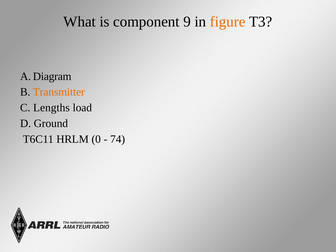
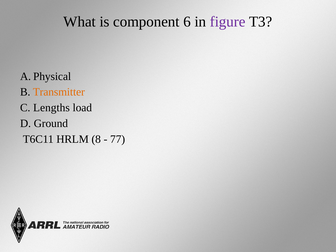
9: 9 -> 6 (187, 22)
figure colour: orange -> purple (228, 22)
Diagram: Diagram -> Physical (52, 76)
0: 0 -> 8 (96, 139)
74: 74 -> 77 (118, 139)
